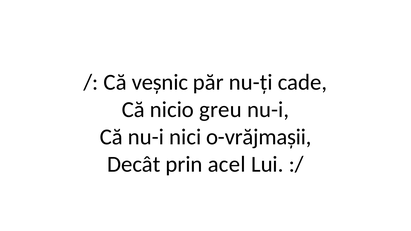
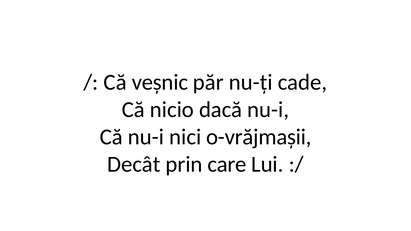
greu: greu -> dacă (221, 110)
acel: acel -> care (227, 164)
